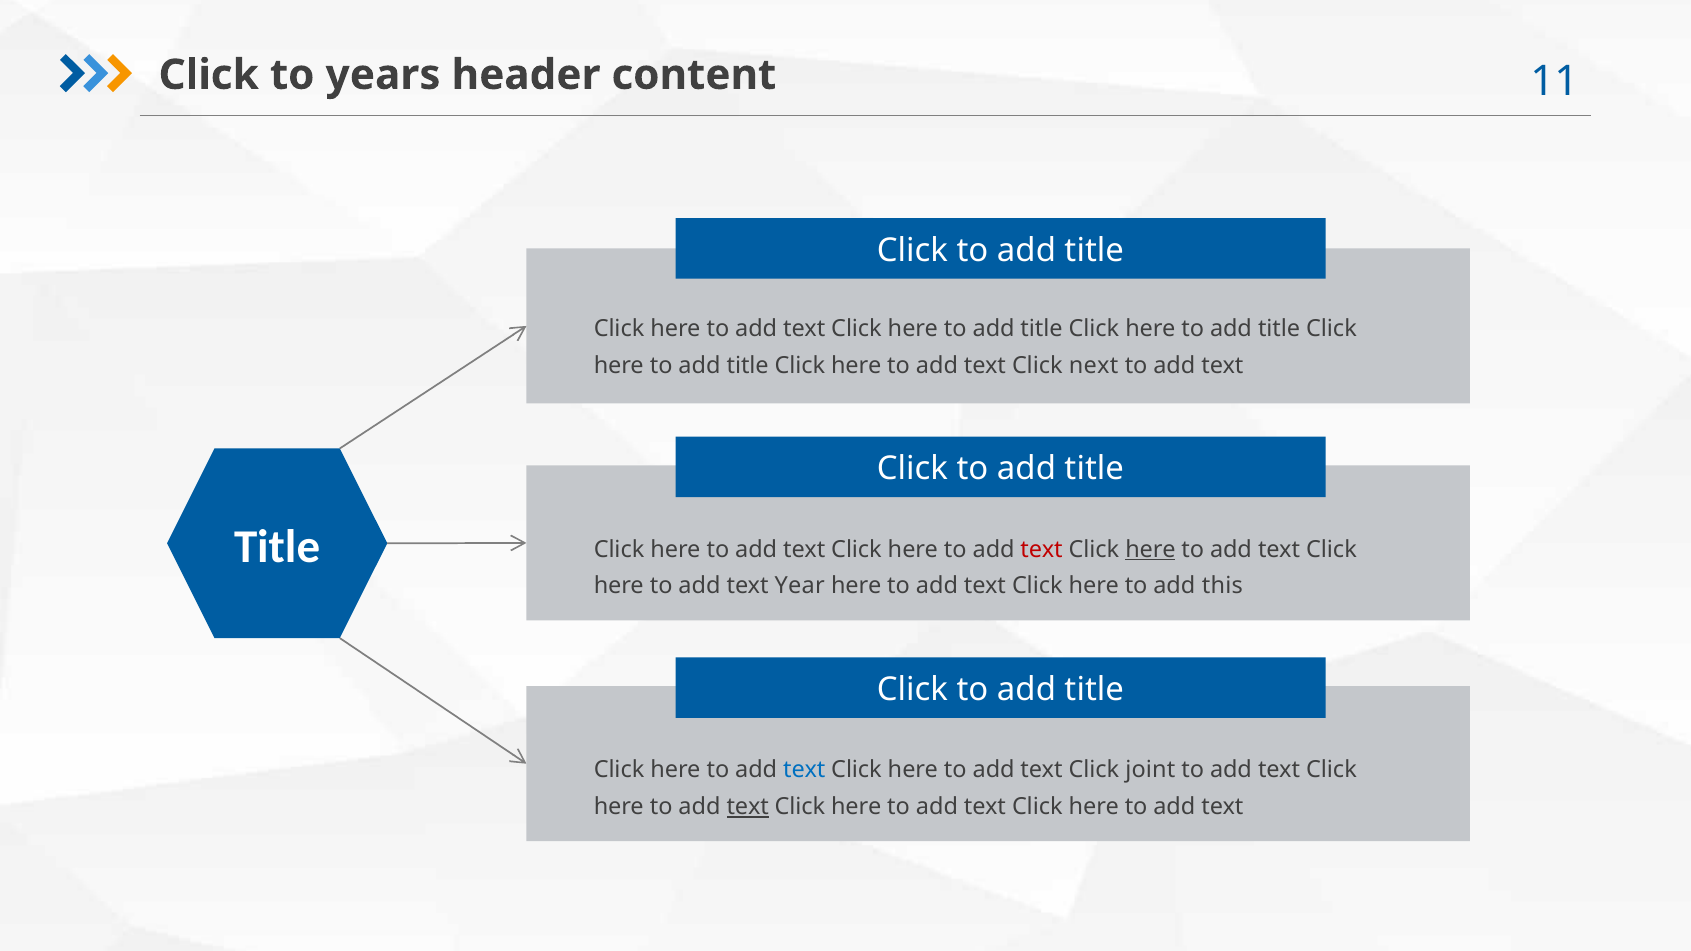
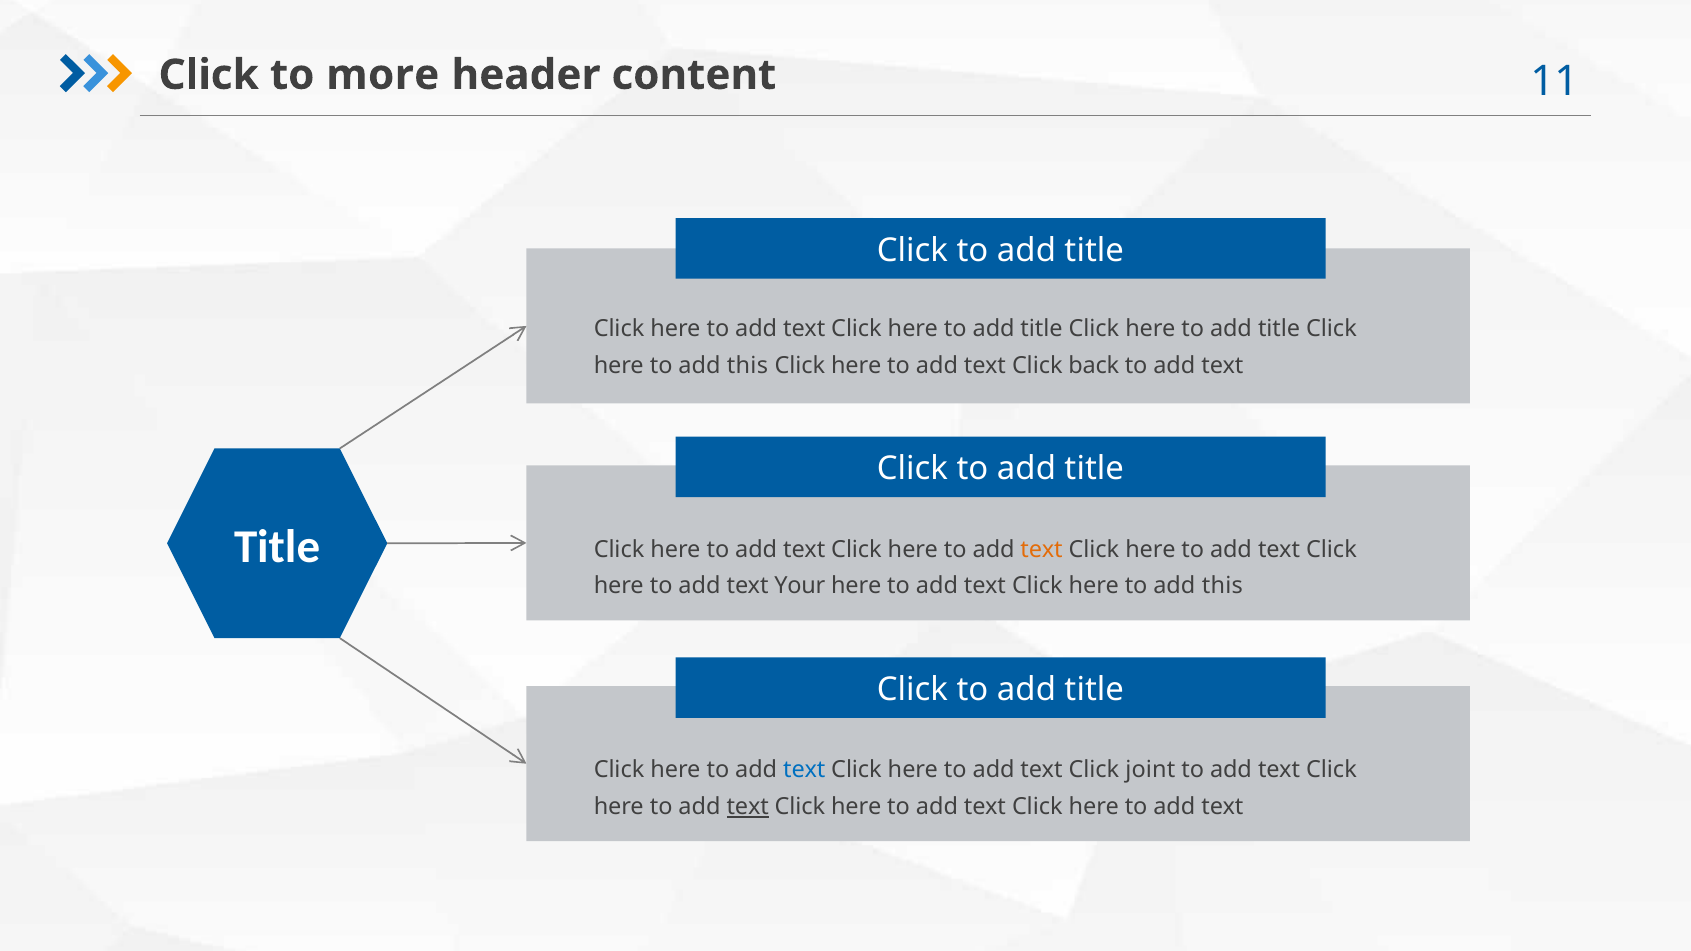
years: years -> more (383, 75)
title: title -> this (748, 366)
next: next -> back (1094, 366)
text colour: red -> orange (1042, 550)
here underline: present -> none (1150, 550)
Year: Year -> Your (800, 586)
